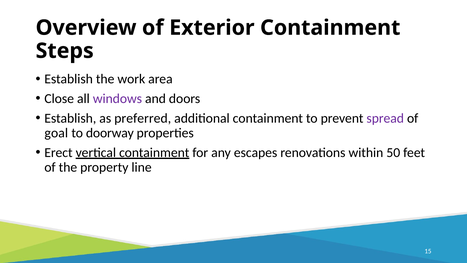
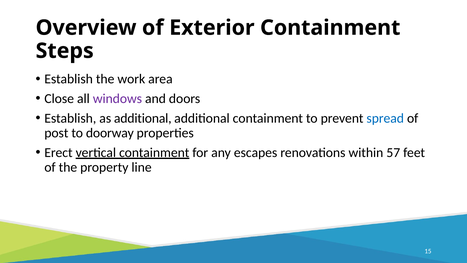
as preferred: preferred -> additional (143, 118)
spread colour: purple -> blue (385, 118)
goal: goal -> post (56, 133)
50: 50 -> 57 (393, 152)
